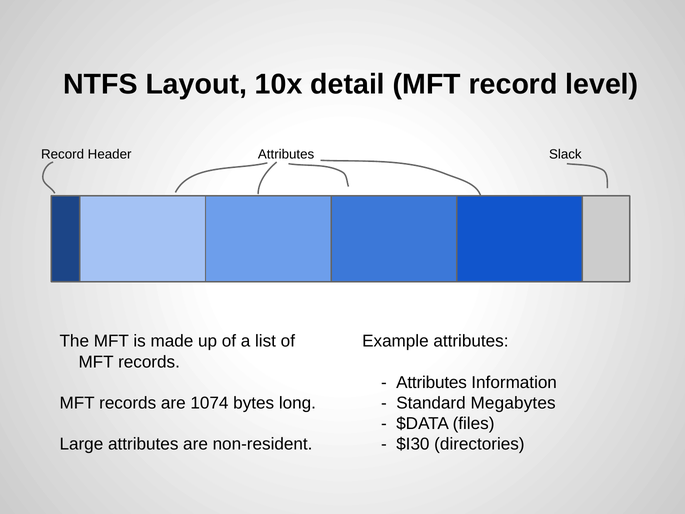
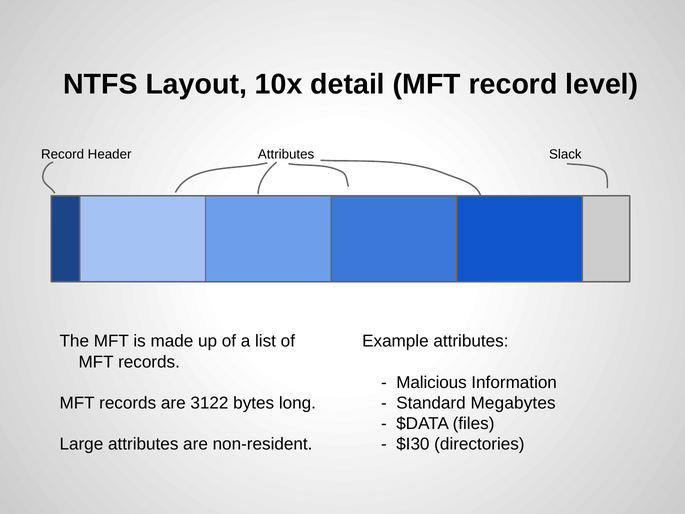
Attributes: Attributes -> Malicious (431, 382)
1074: 1074 -> 3122 (209, 403)
